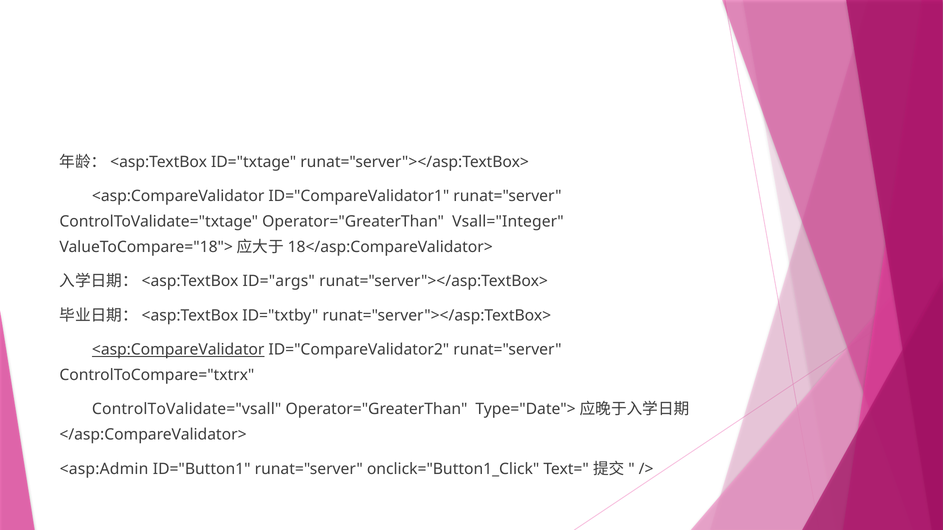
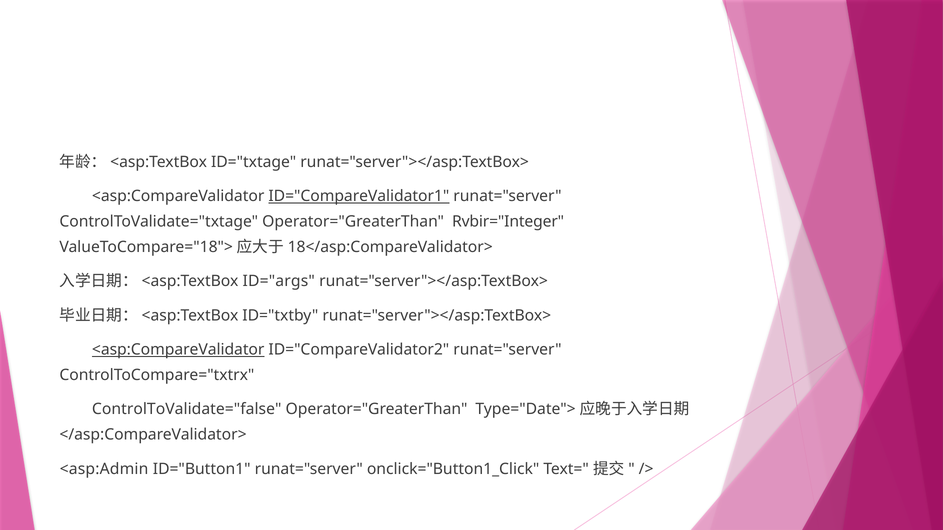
ID="CompareValidator1 underline: none -> present (359, 196)
Vsall="Integer: Vsall="Integer -> Rvbir="Integer (508, 222)
ControlToValidate="vsall: ControlToValidate="vsall -> ControlToValidate="false (187, 410)
